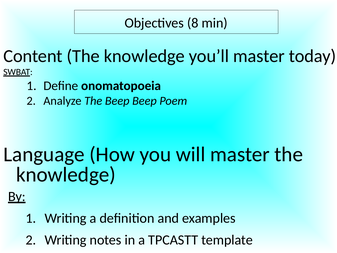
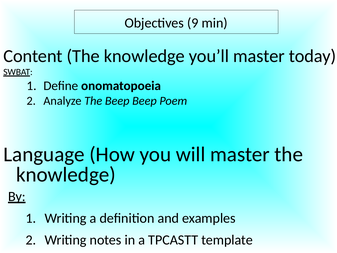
8: 8 -> 9 (193, 23)
